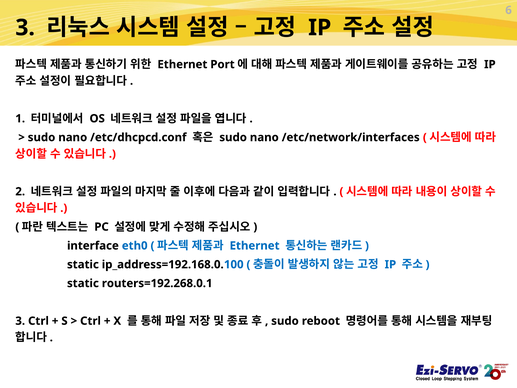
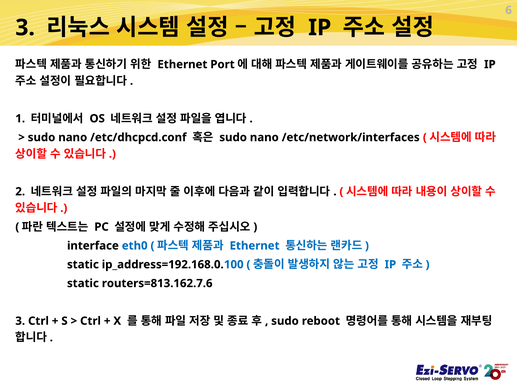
routers=192.268.0.1: routers=192.268.0.1 -> routers=813.162.7.6 (157, 283)
